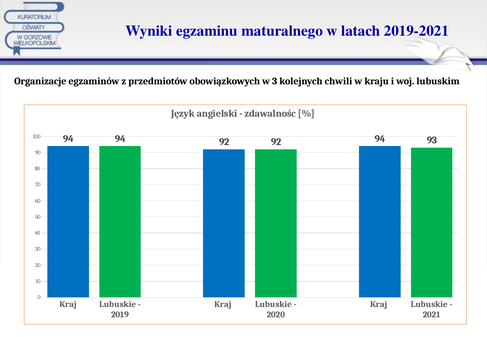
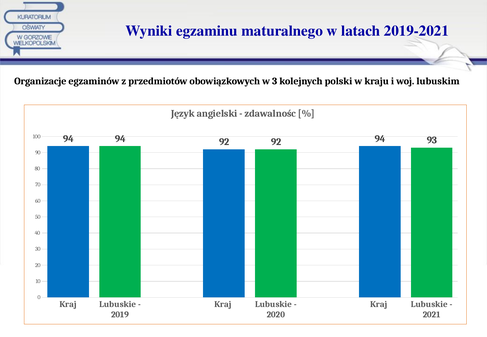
chwili: chwili -> polski (339, 81)
